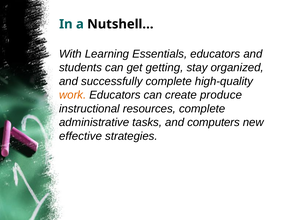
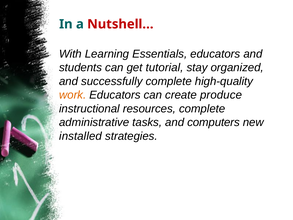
Nutshell… colour: black -> red (120, 24)
getting: getting -> tutorial (165, 67)
effective: effective -> installed (81, 136)
